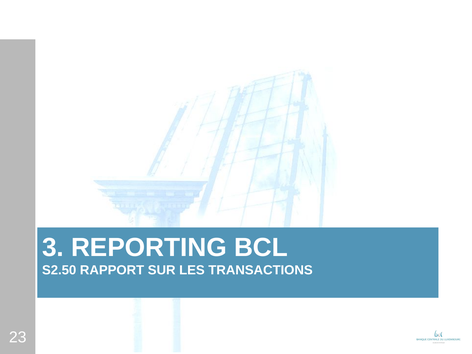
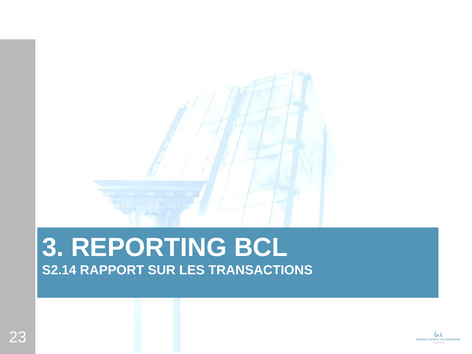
S2.50: S2.50 -> S2.14 (59, 270)
